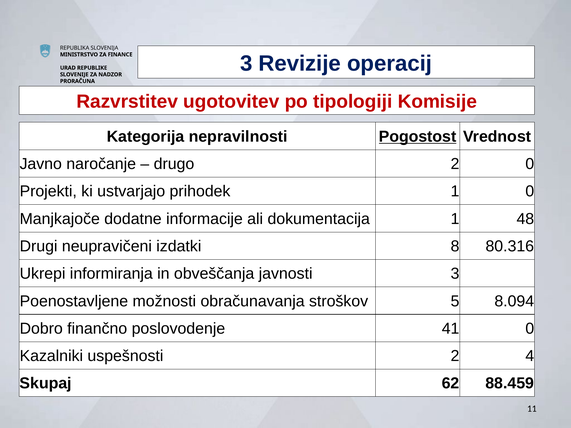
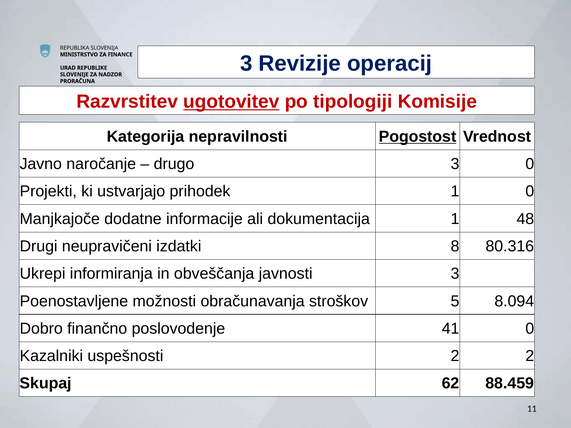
ugotovitev underline: none -> present (231, 102)
drugo 2: 2 -> 3 (455, 164)
2 4: 4 -> 2 (530, 356)
